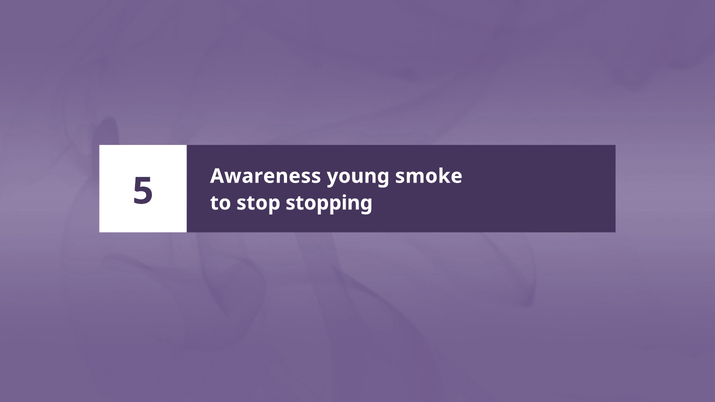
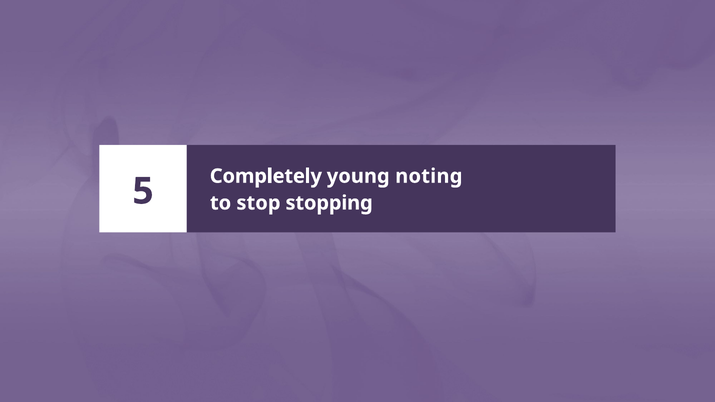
Awareness: Awareness -> Completely (266, 176)
smoke: smoke -> noting (429, 176)
